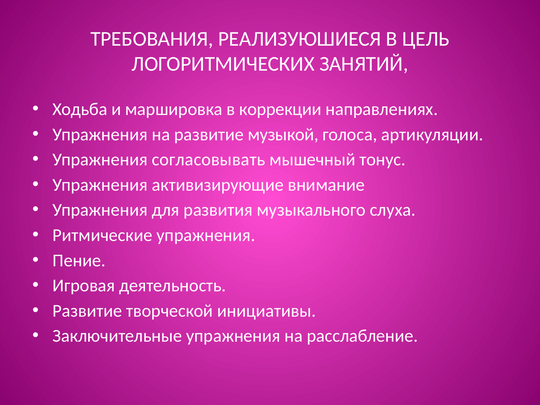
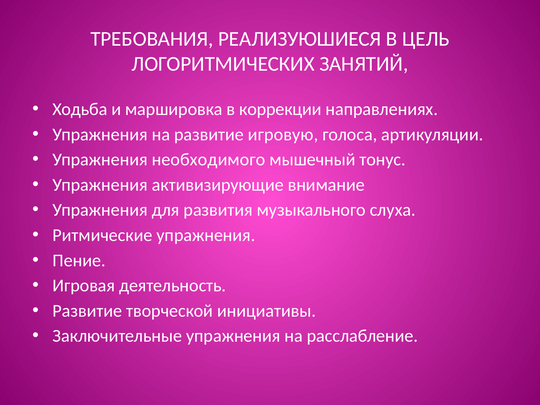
музыкой: музыкой -> игровую (283, 134)
согласовывать: согласовывать -> необходимого (209, 160)
